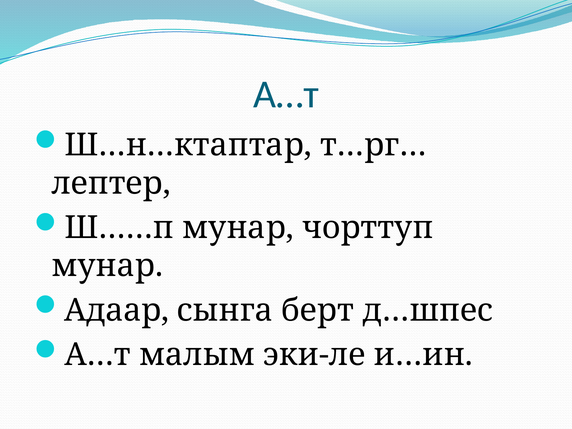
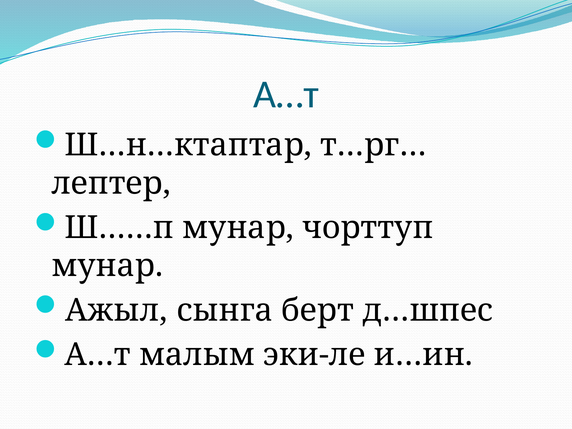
Адаар: Адаар -> Ажыл (116, 310)
